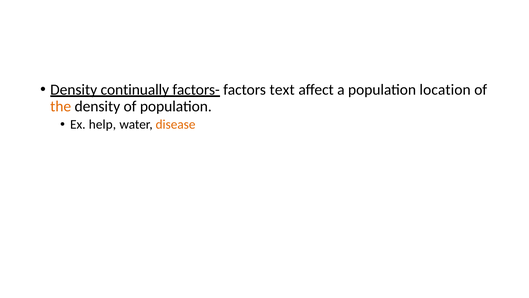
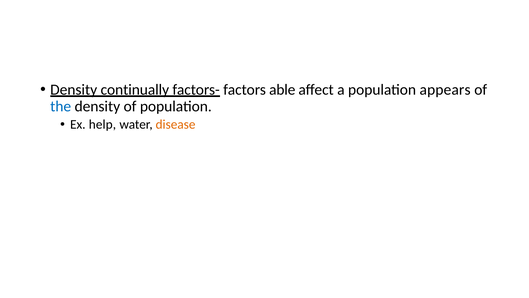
text: text -> able (282, 89)
location: location -> appears (445, 89)
the colour: orange -> blue (61, 106)
